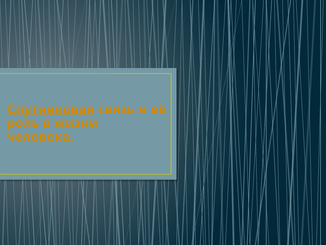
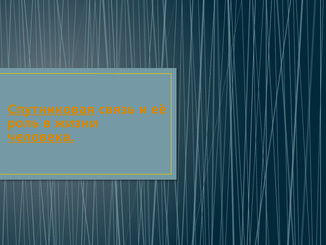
человека underline: none -> present (40, 137)
